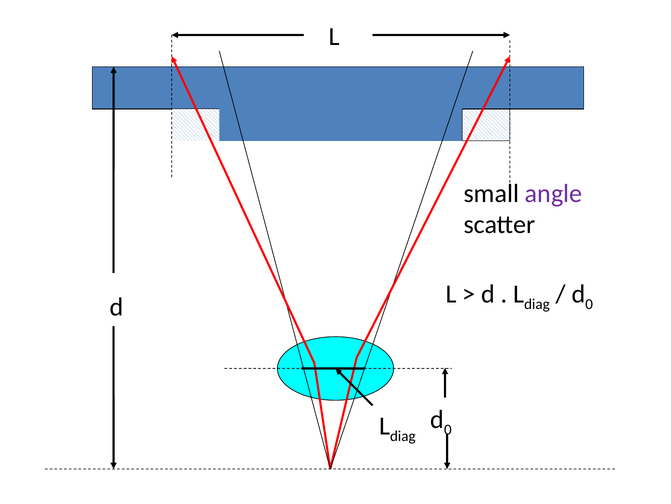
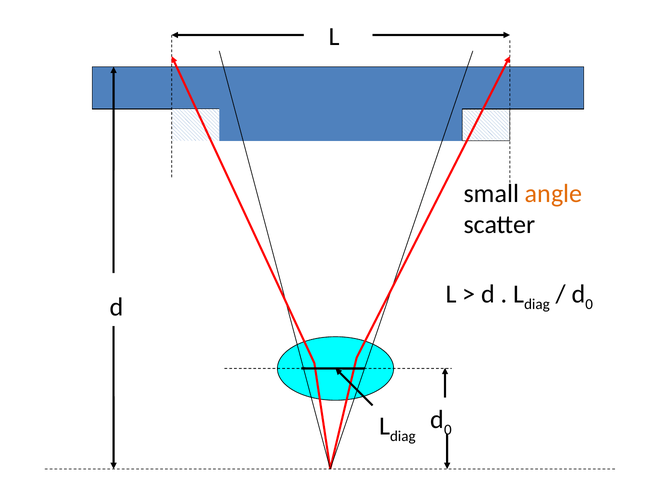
angle colour: purple -> orange (554, 193)
